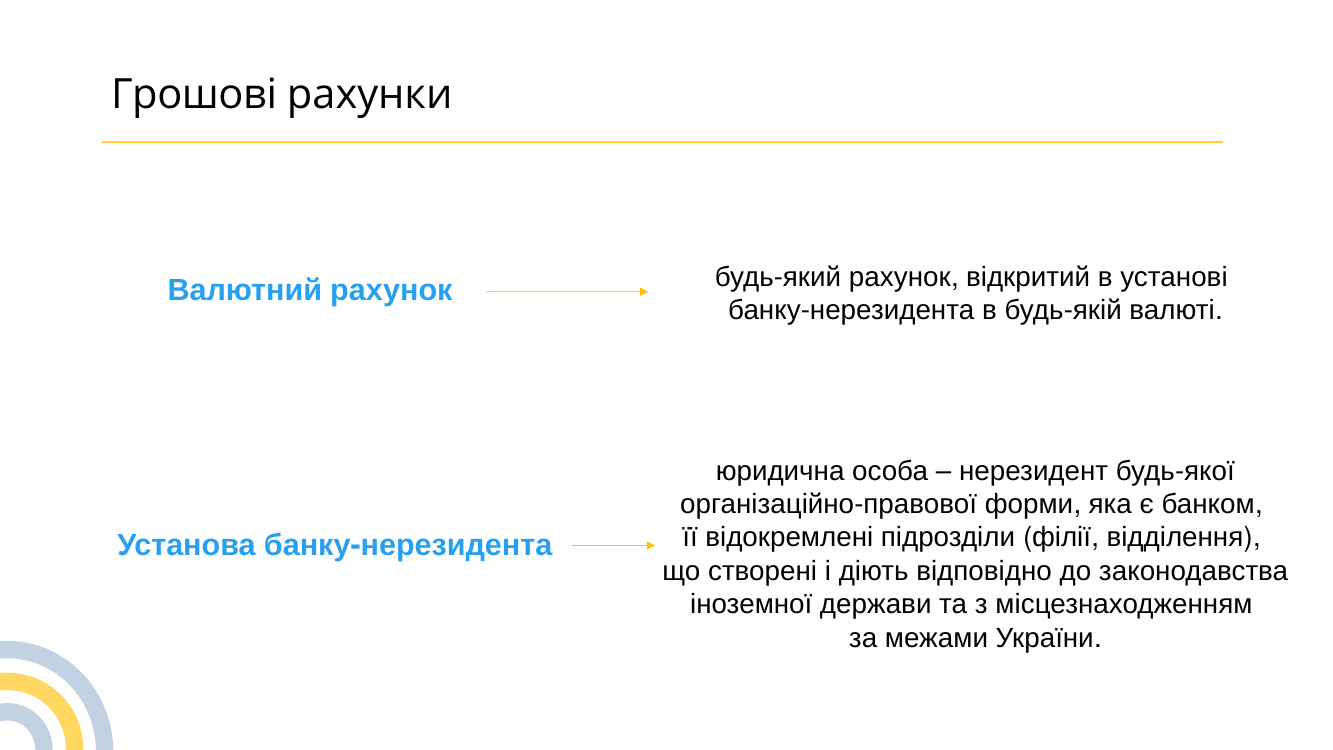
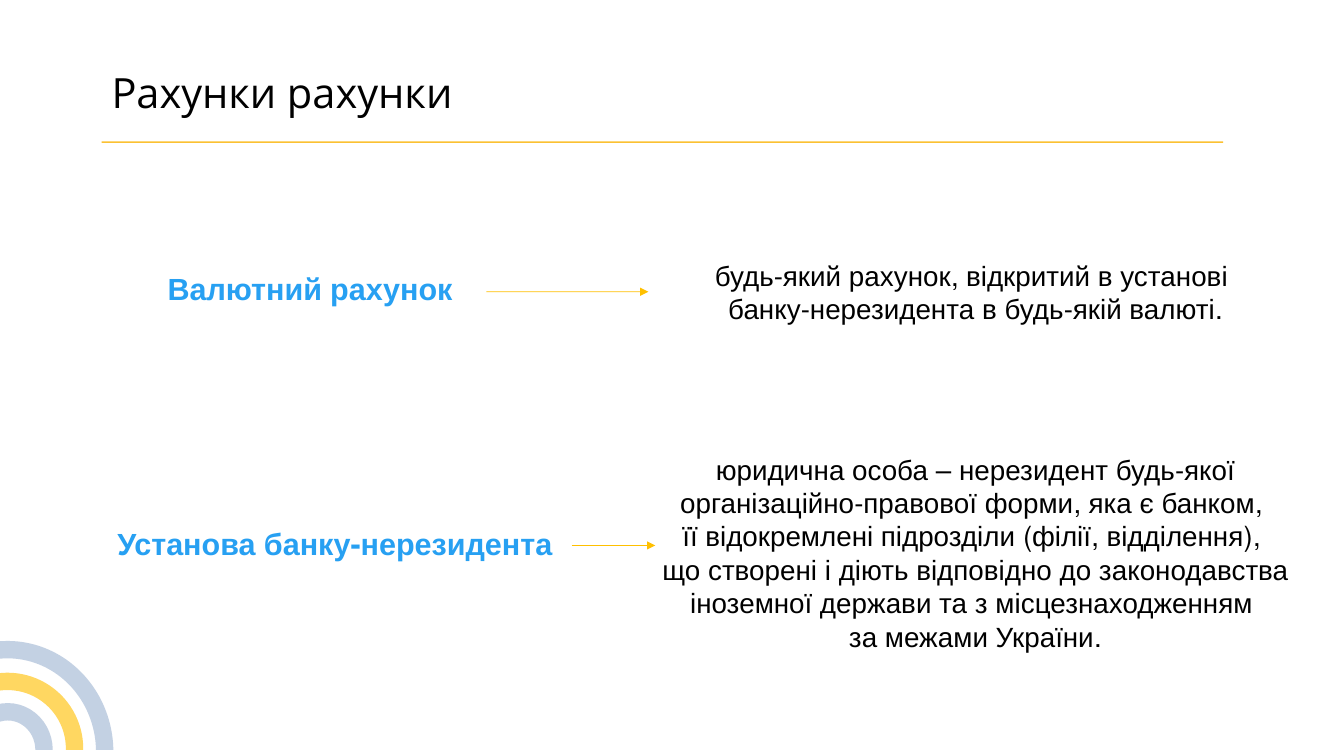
Грошові: Грошові -> Рахунки (194, 94)
